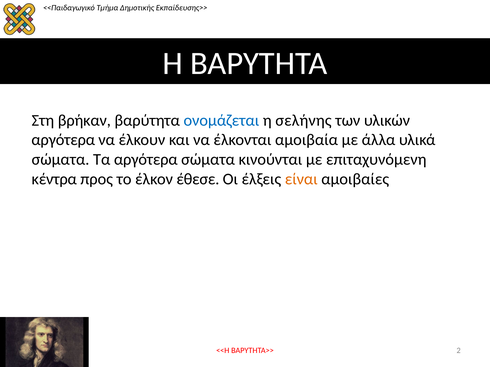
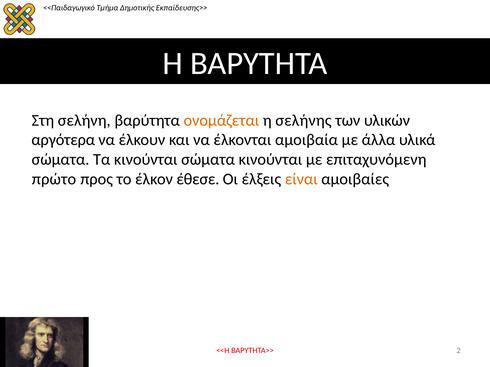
βρήκαν: βρήκαν -> σελήνη (84, 121)
ονομάζεται colour: blue -> orange (221, 121)
Τα αργότερα: αργότερα -> κινούνται (146, 160)
κέντρα: κέντρα -> πρώτο (54, 179)
